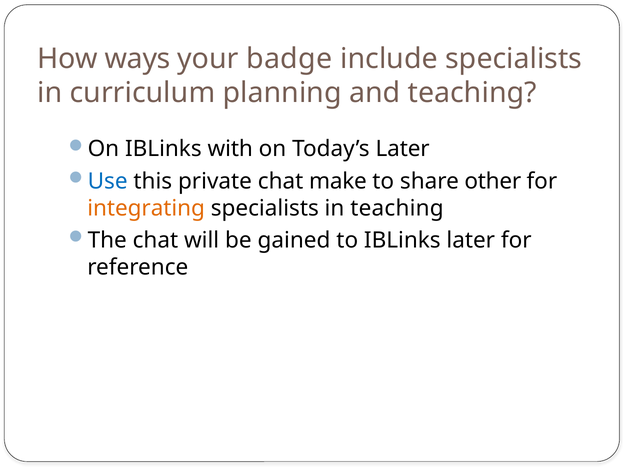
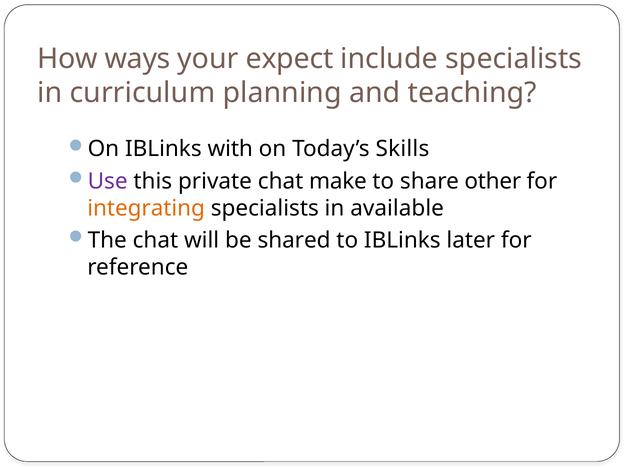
badge: badge -> expect (290, 59)
Today’s Later: Later -> Skills (402, 149)
Use colour: blue -> purple (108, 181)
in teaching: teaching -> available (397, 208)
gained: gained -> shared (294, 240)
